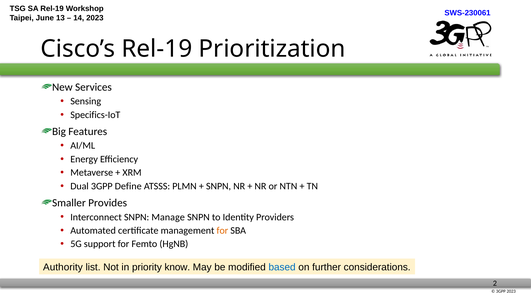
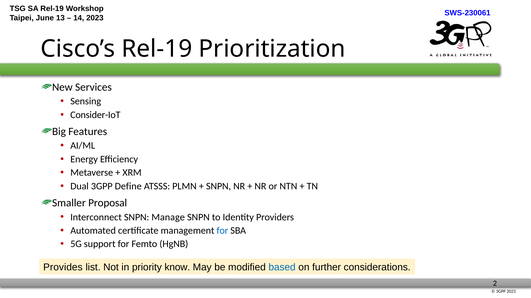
Specifics-IoT: Specifics-IoT -> Consider-IoT (95, 115)
Provides: Provides -> Proposal (108, 203)
for colour: orange -> blue (222, 231)
Authority: Authority -> Provides (63, 268)
